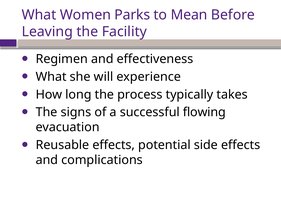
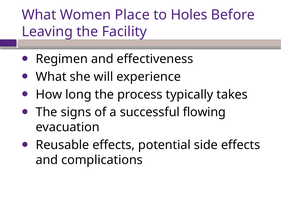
Parks: Parks -> Place (132, 15)
Mean: Mean -> Holes (189, 15)
